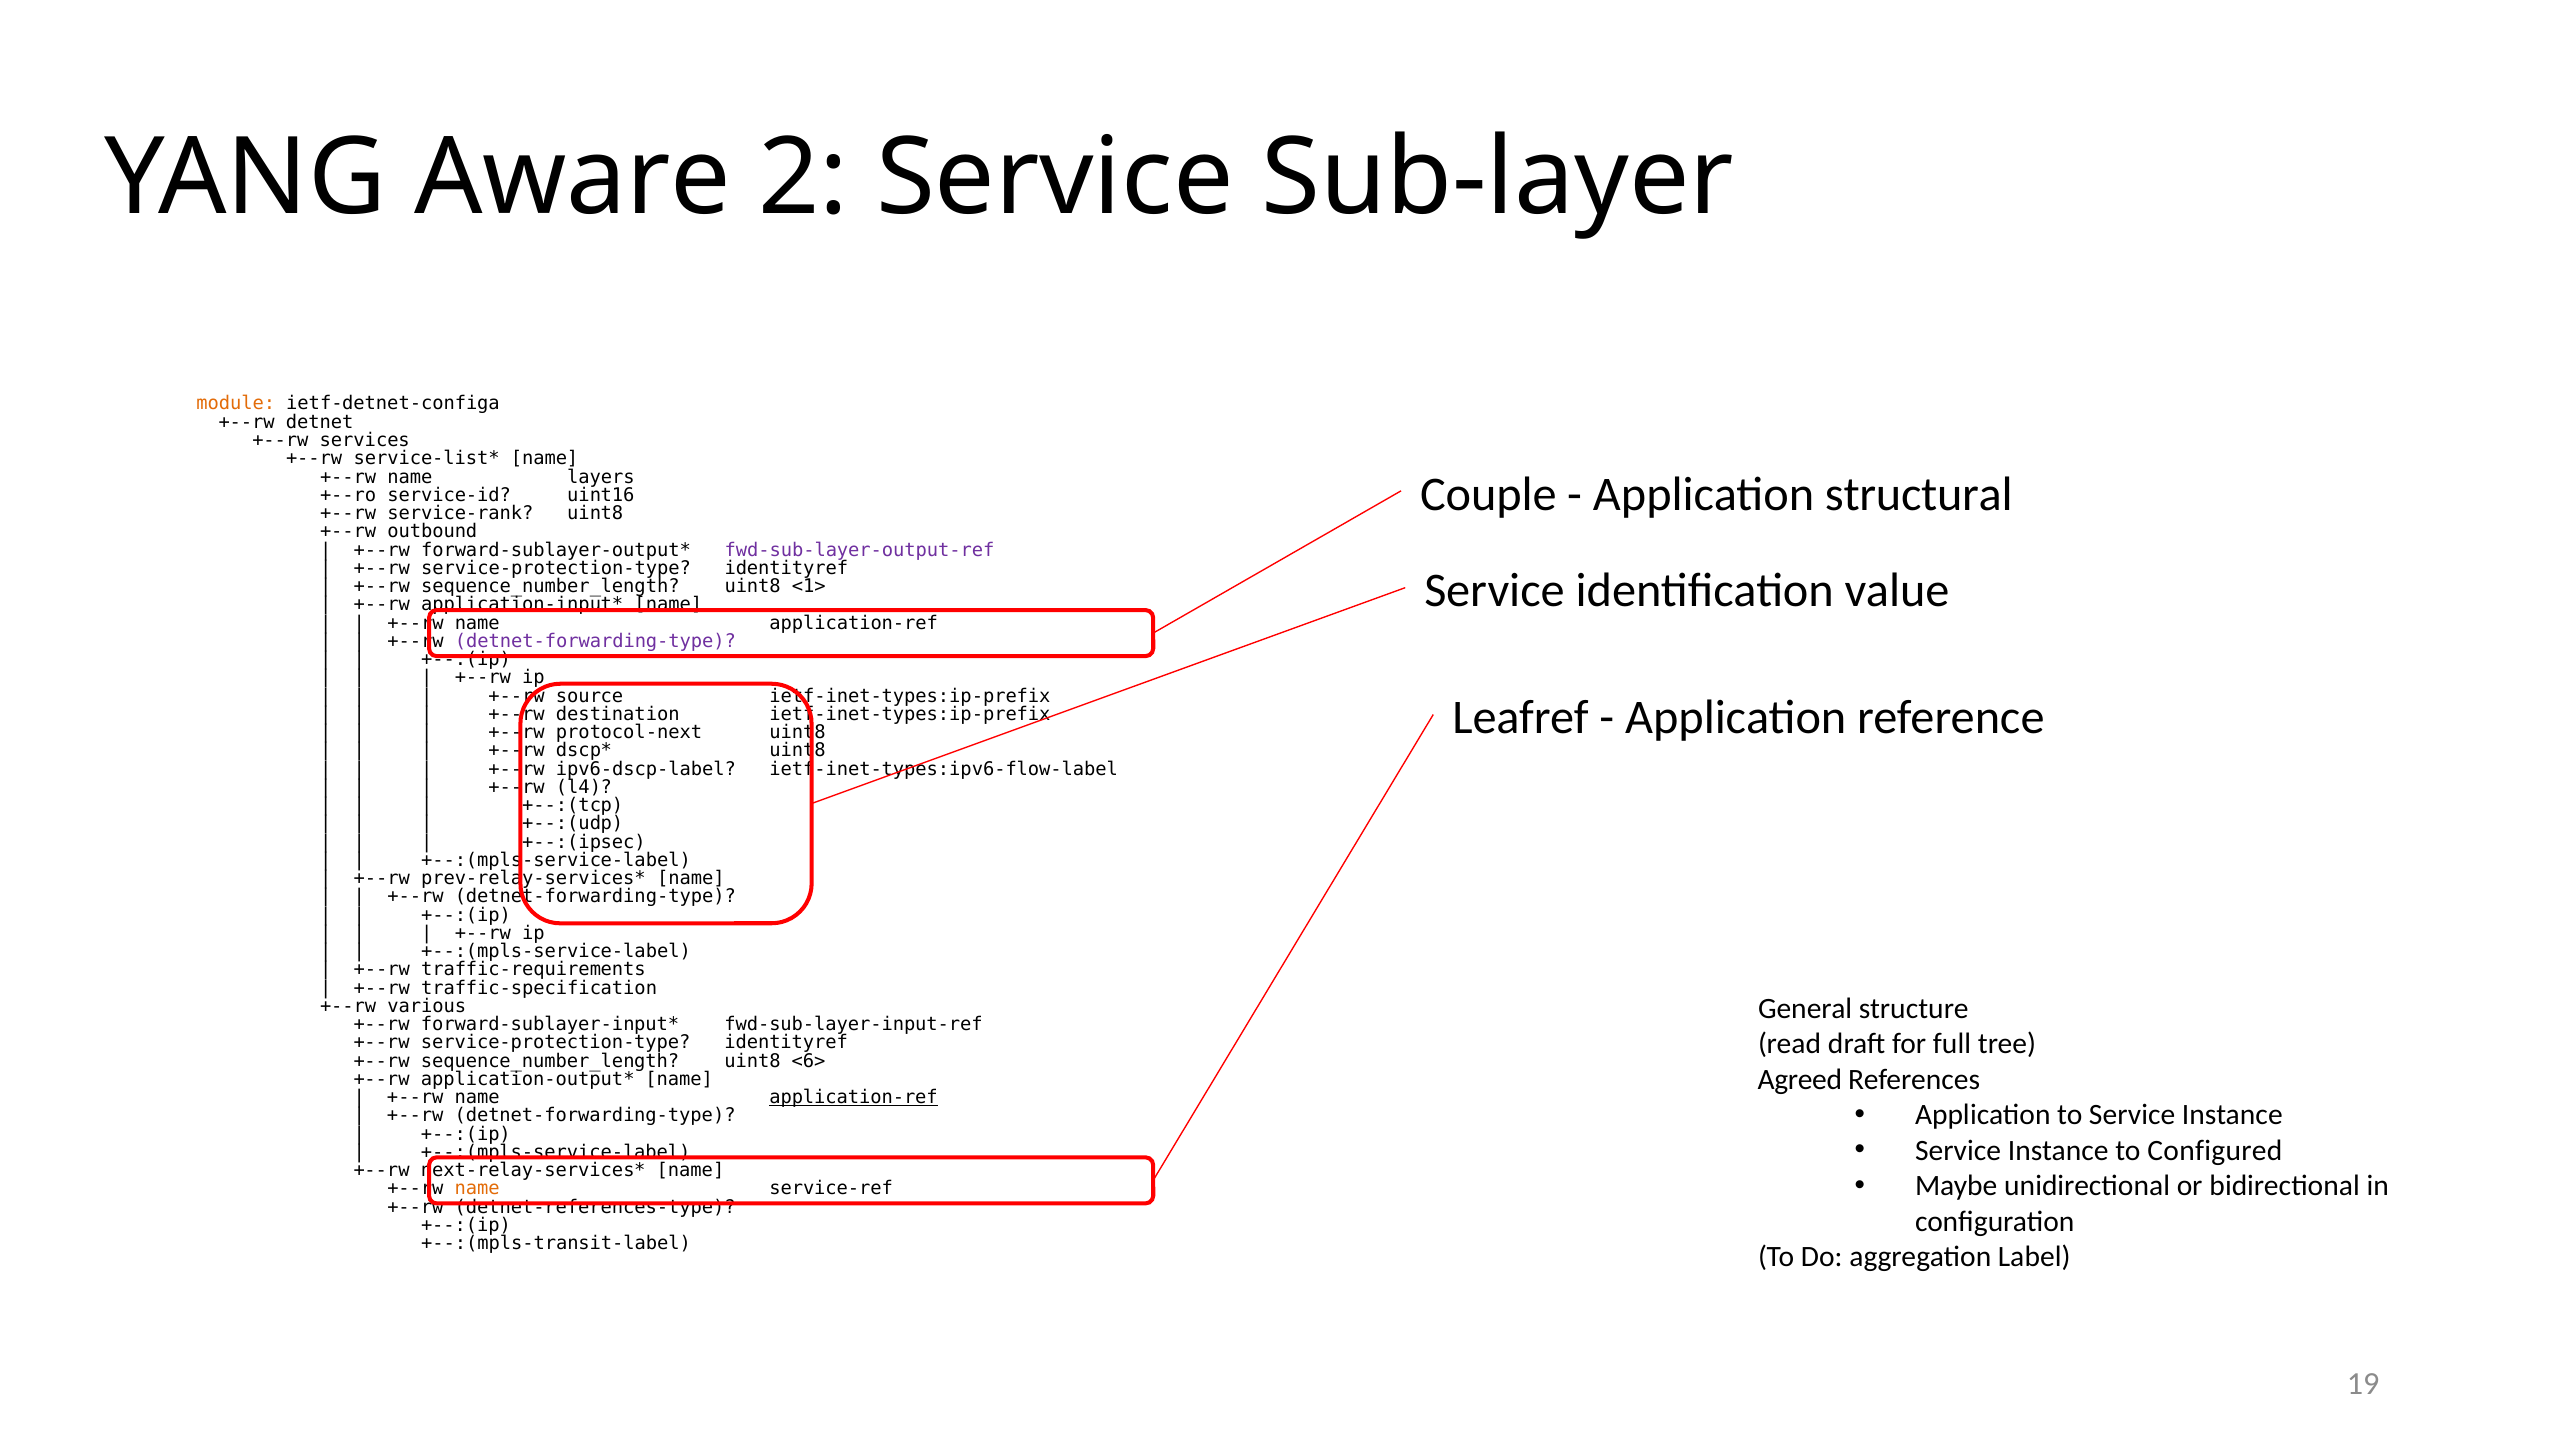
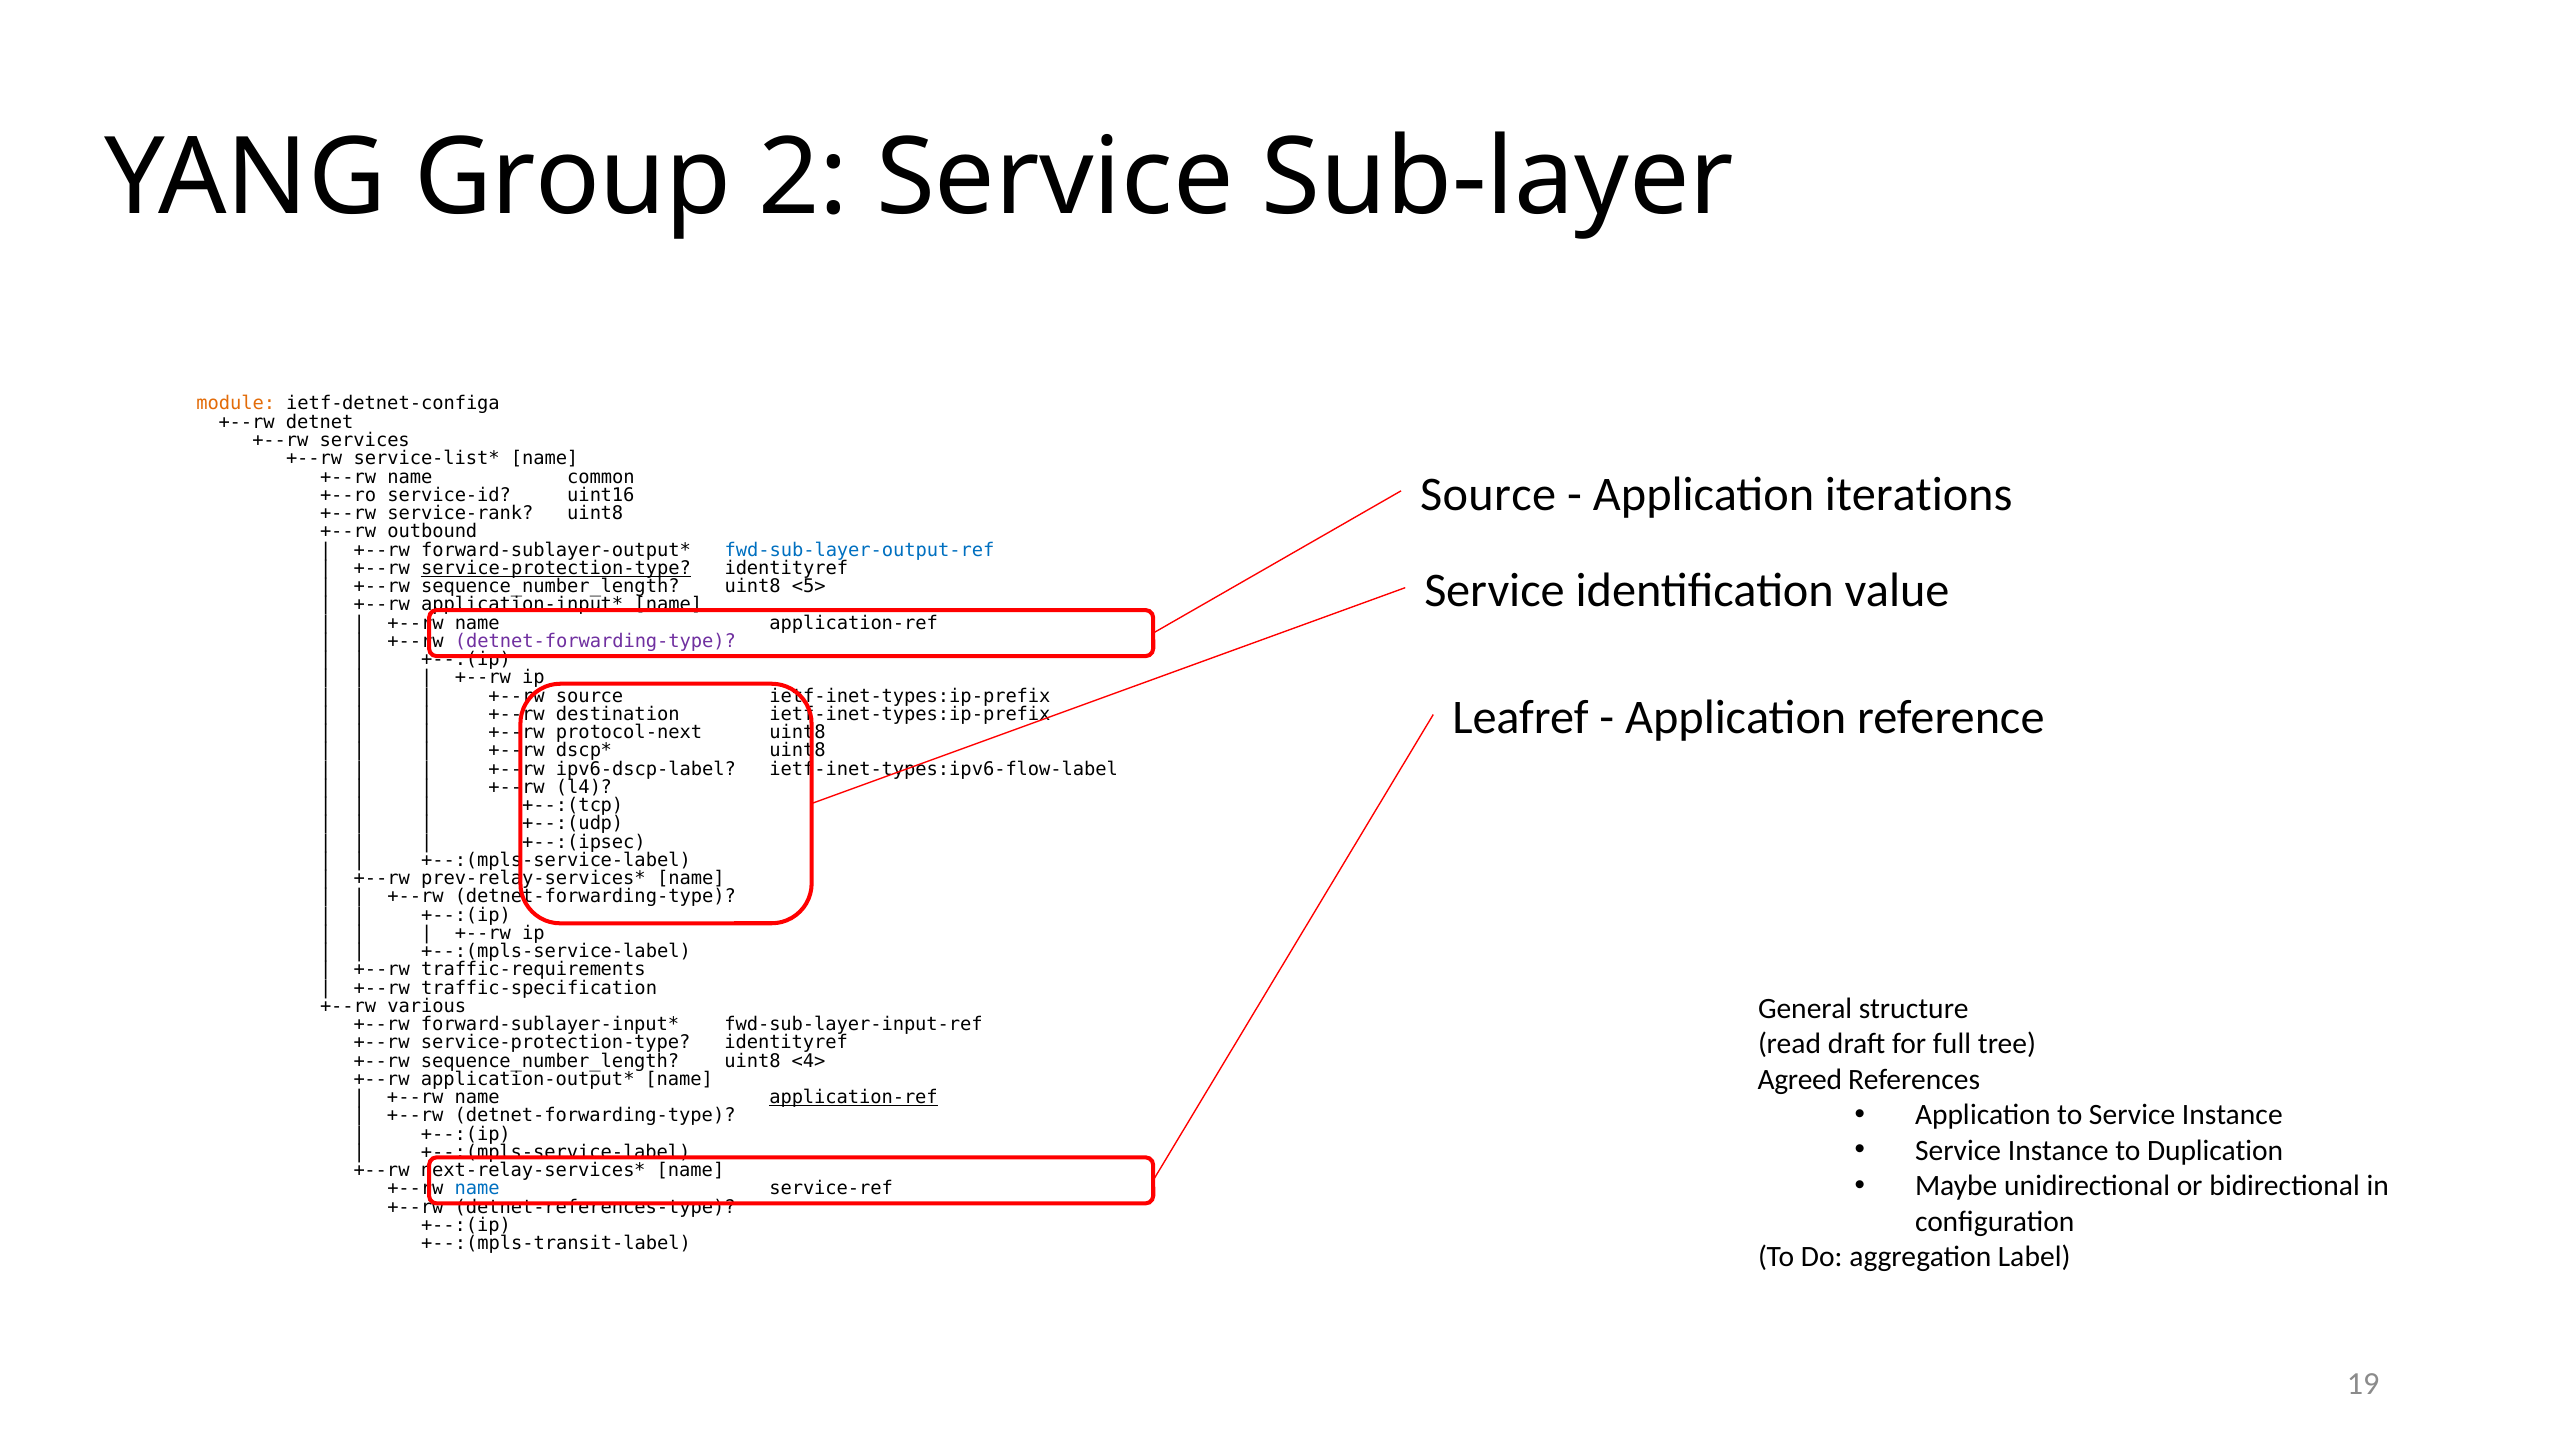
Aware: Aware -> Group (573, 178)
layers: layers -> common (601, 477)
Couple: Couple -> Source (1488, 494)
structural: structural -> iterations (1919, 494)
fwd-sub-layer-output-ref colour: purple -> blue (860, 550)
service-protection-type underline: none -> present (556, 568)
<1>: <1> -> <5> (809, 586)
<6>: <6> -> <4> (809, 1061)
Configured: Configured -> Duplication (2215, 1151)
name colour: orange -> blue (477, 1189)
